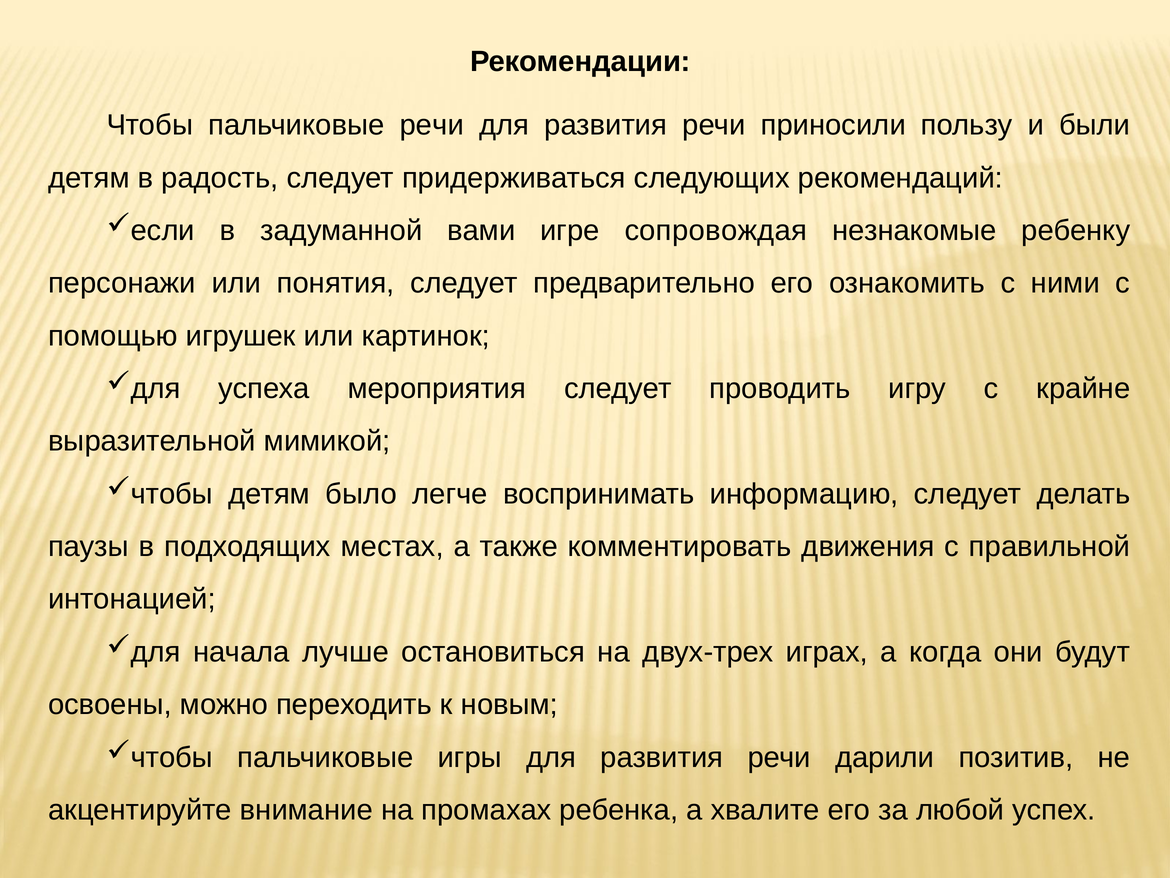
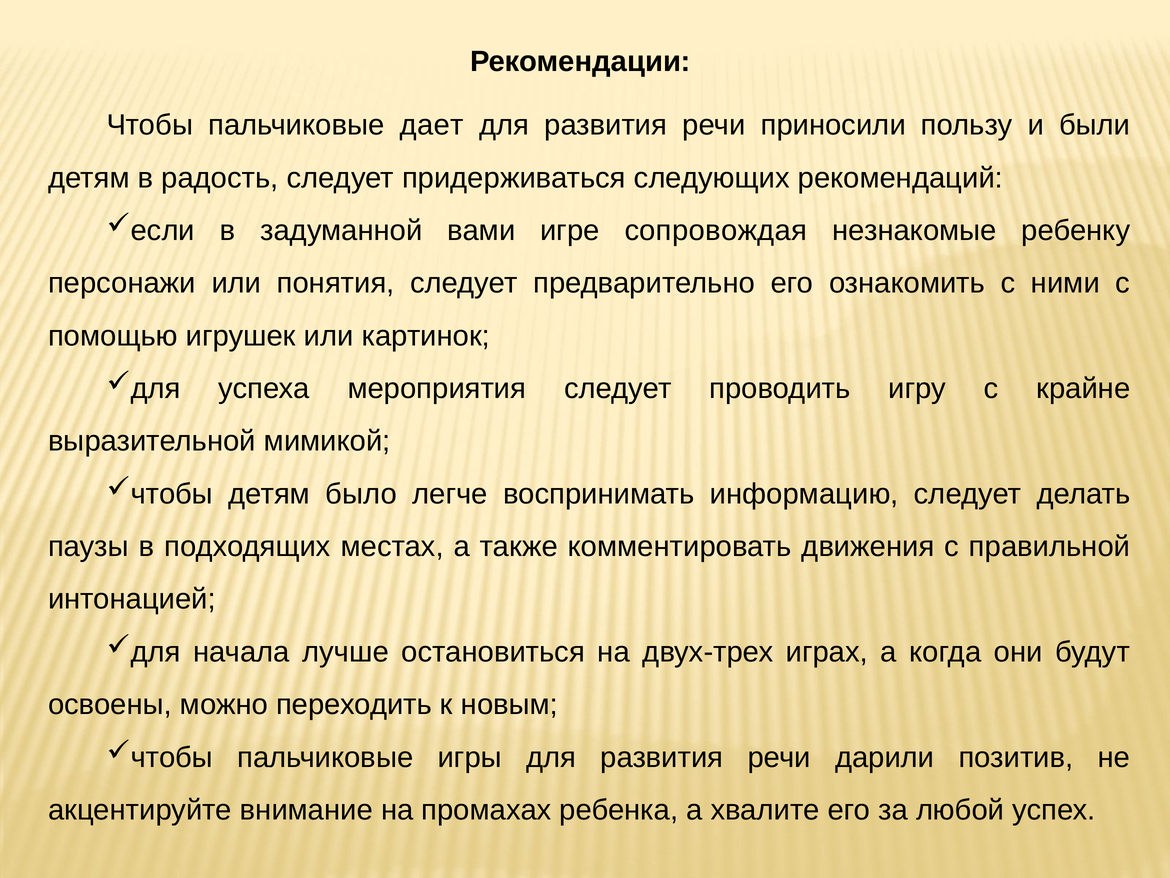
пальчиковые речи: речи -> дает (432, 125)
